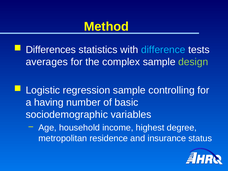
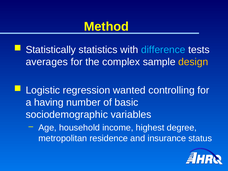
Differences: Differences -> Statistically (51, 50)
design colour: light green -> yellow (193, 62)
regression sample: sample -> wanted (129, 90)
